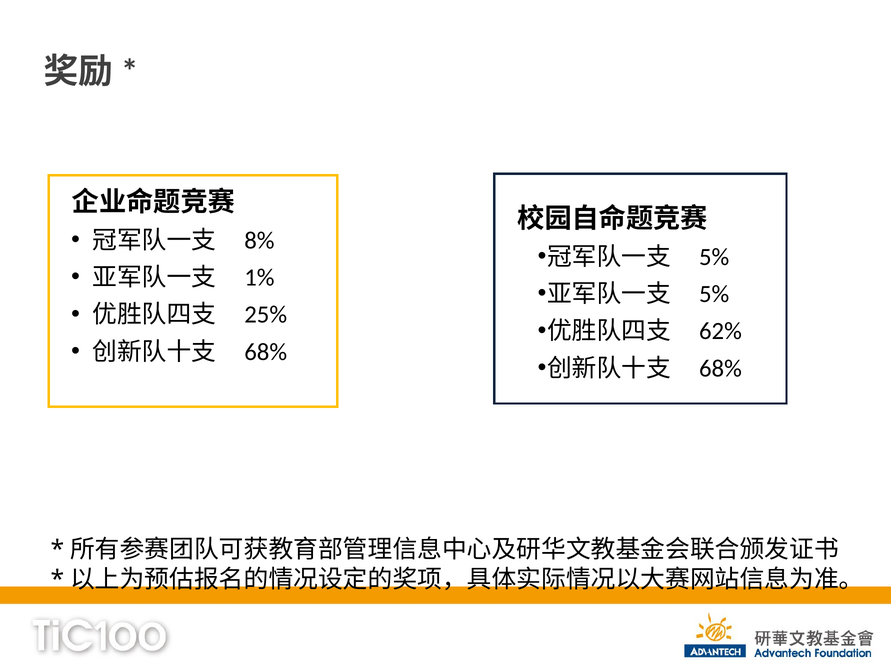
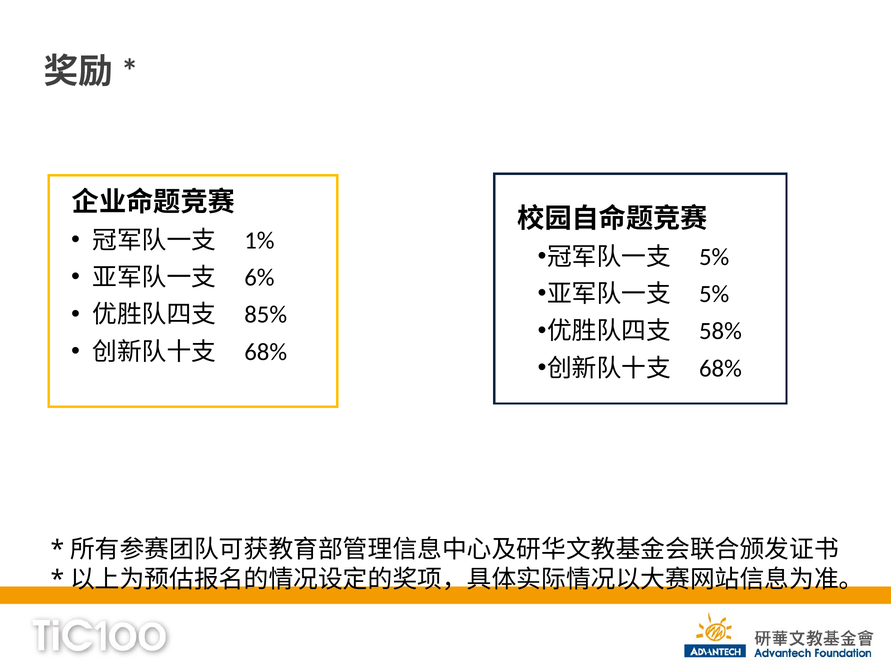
8%: 8% -> 1% (259, 241)
1%: 1% -> 6% (259, 278)
25%: 25% -> 85% (266, 315)
62%: 62% -> 58% (720, 331)
